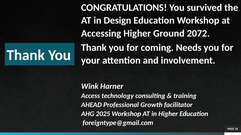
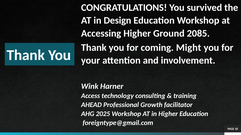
2072: 2072 -> 2085 (198, 33)
Needs: Needs -> Might (189, 48)
